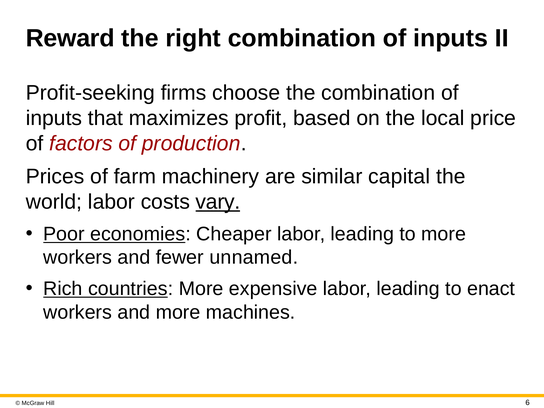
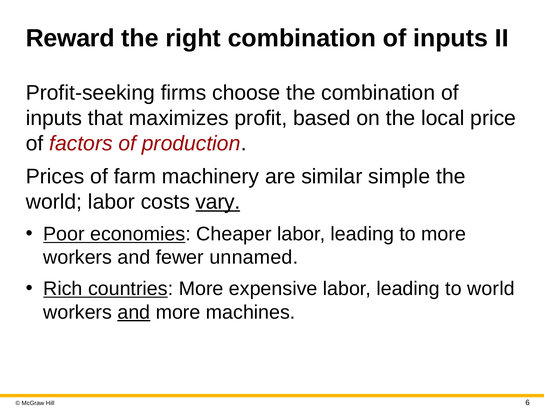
capital: capital -> simple (399, 177)
to enact: enact -> world (491, 289)
and underline: none -> present (134, 312)
